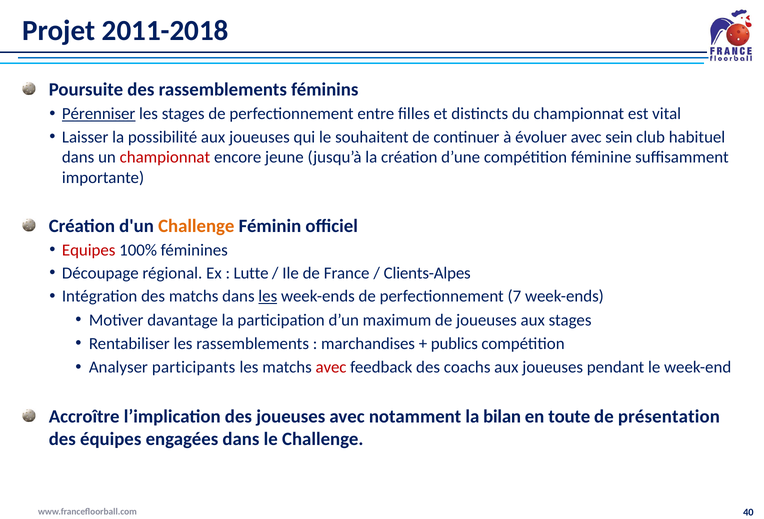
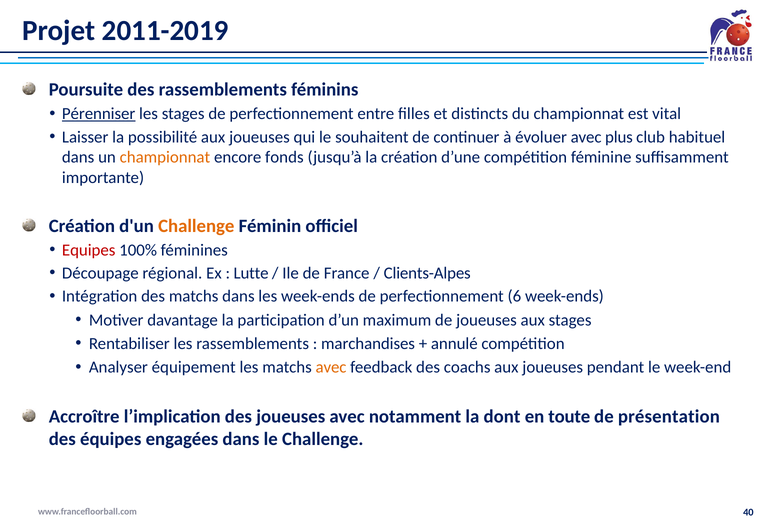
2011-2018: 2011-2018 -> 2011-2019 (165, 30)
sein: sein -> plus (619, 137)
championnat colour: red -> orange (165, 157)
jeune: jeune -> fonds (284, 157)
les underline: present -> none (268, 296)
7: 7 -> 6 (514, 296)
publics: publics -> annulé (454, 344)
participants: participants -> équipement (194, 367)
avec colour: red -> orange (331, 367)
bilan: bilan -> dont (502, 417)
